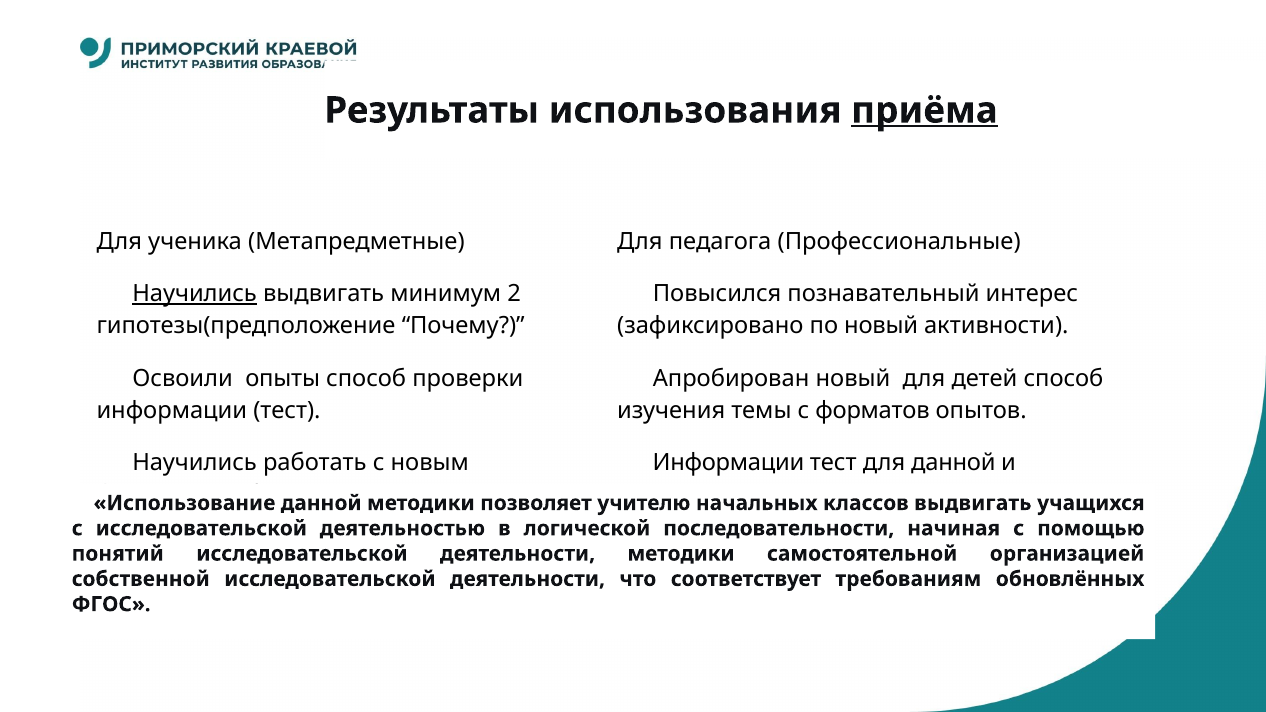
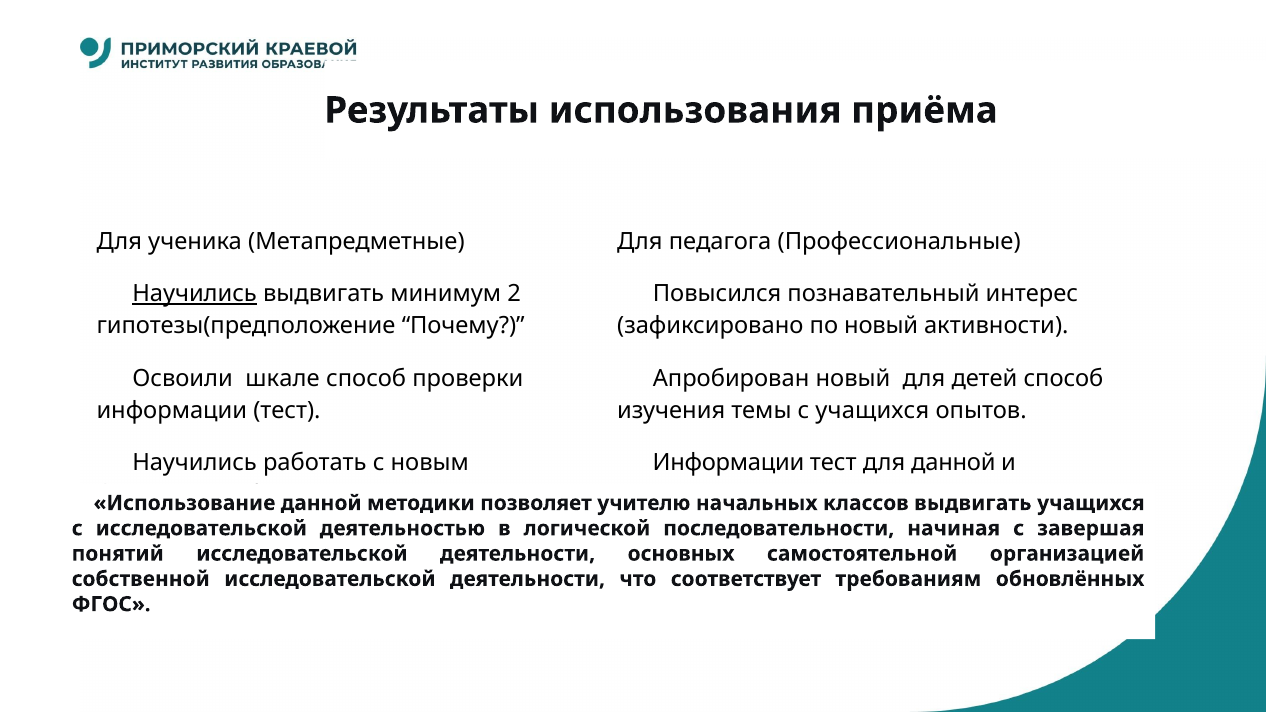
приёма underline: present -> none (924, 110)
Освоили опыты: опыты -> шкале (283, 378)
с форматов: форматов -> учащихся (872, 411)
помощью: помощью -> завершая (1091, 528)
деятельности методики: методики -> основных (681, 554)
